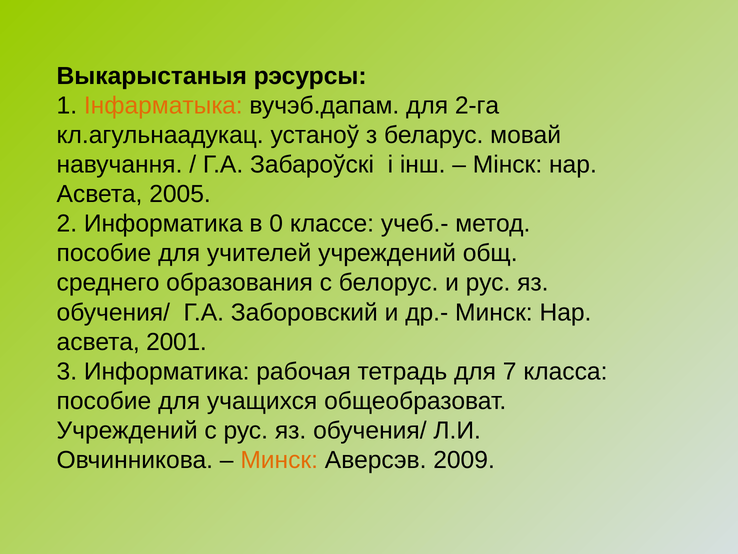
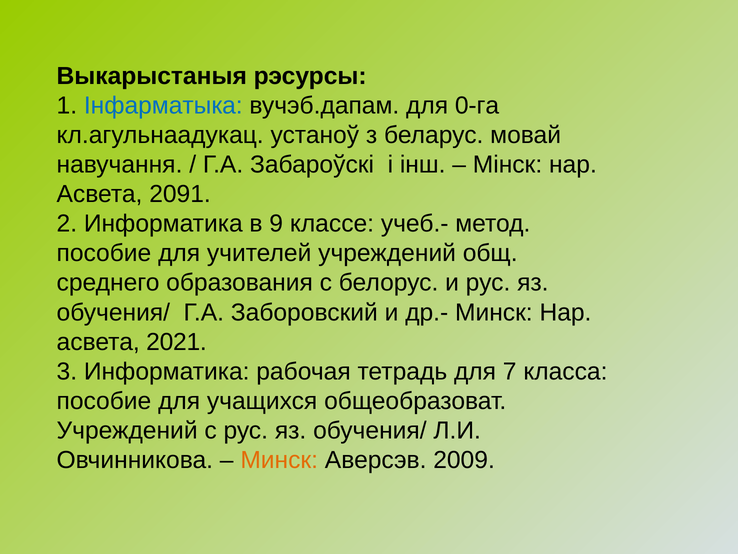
Інфарматыка colour: orange -> blue (163, 105)
2-га: 2-га -> 0-га (477, 105)
2005: 2005 -> 2091 (180, 194)
0: 0 -> 9 (276, 224)
2001: 2001 -> 2021 (177, 342)
